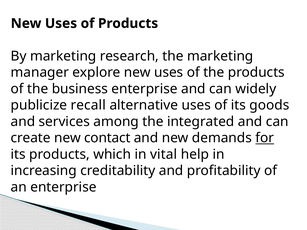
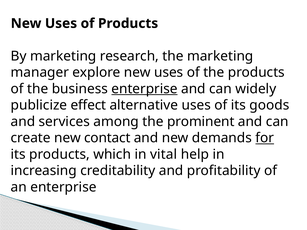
enterprise underline: none -> present (144, 89)
recall: recall -> effect (88, 105)
integrated: integrated -> prominent (201, 122)
